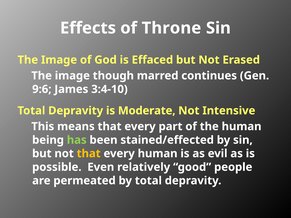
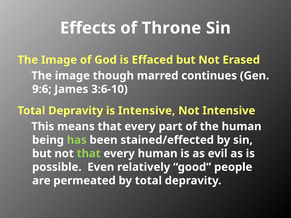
3:4-10: 3:4-10 -> 3:6-10 (109, 89)
is Moderate: Moderate -> Intensive (147, 111)
that colour: yellow -> light green (89, 154)
